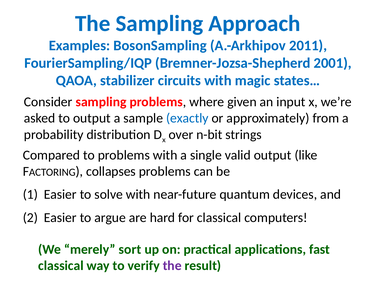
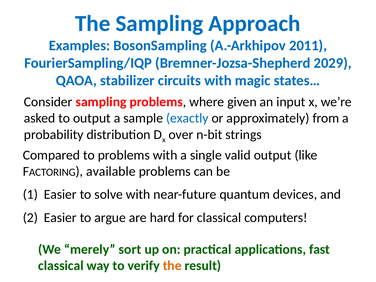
2001: 2001 -> 2029 (333, 63)
collapses: collapses -> available (111, 171)
the colour: purple -> orange (172, 266)
